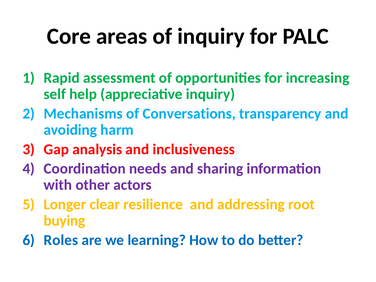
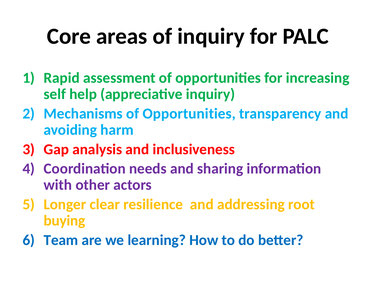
Mechanisms of Conversations: Conversations -> Opportunities (189, 114)
Roles: Roles -> Team (61, 240)
